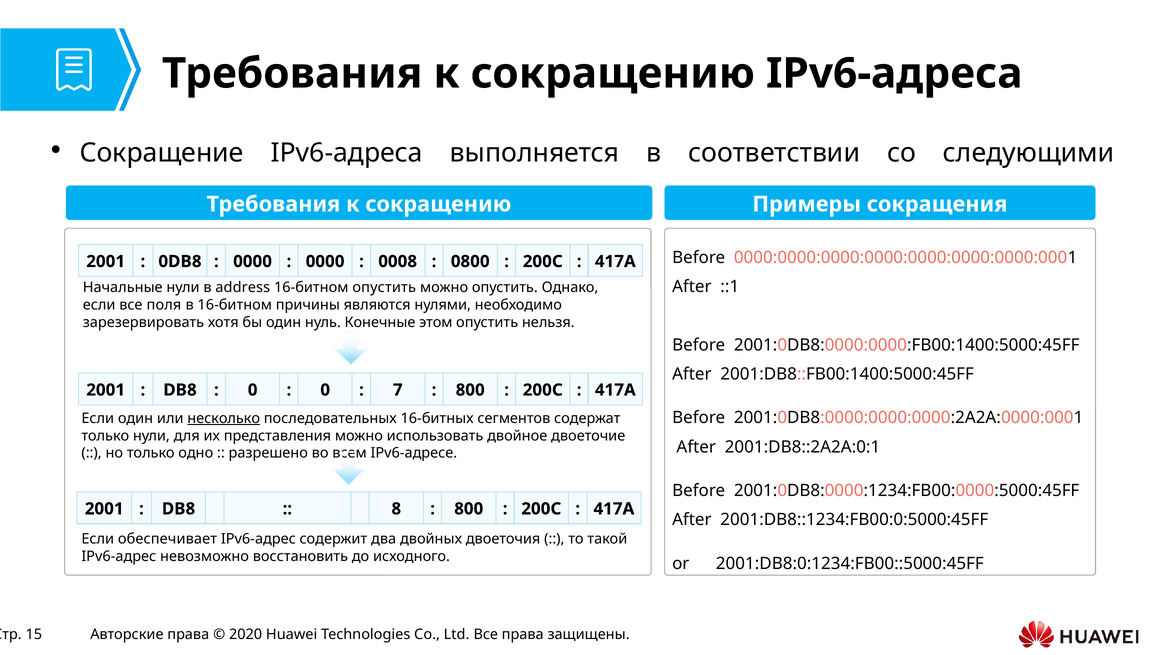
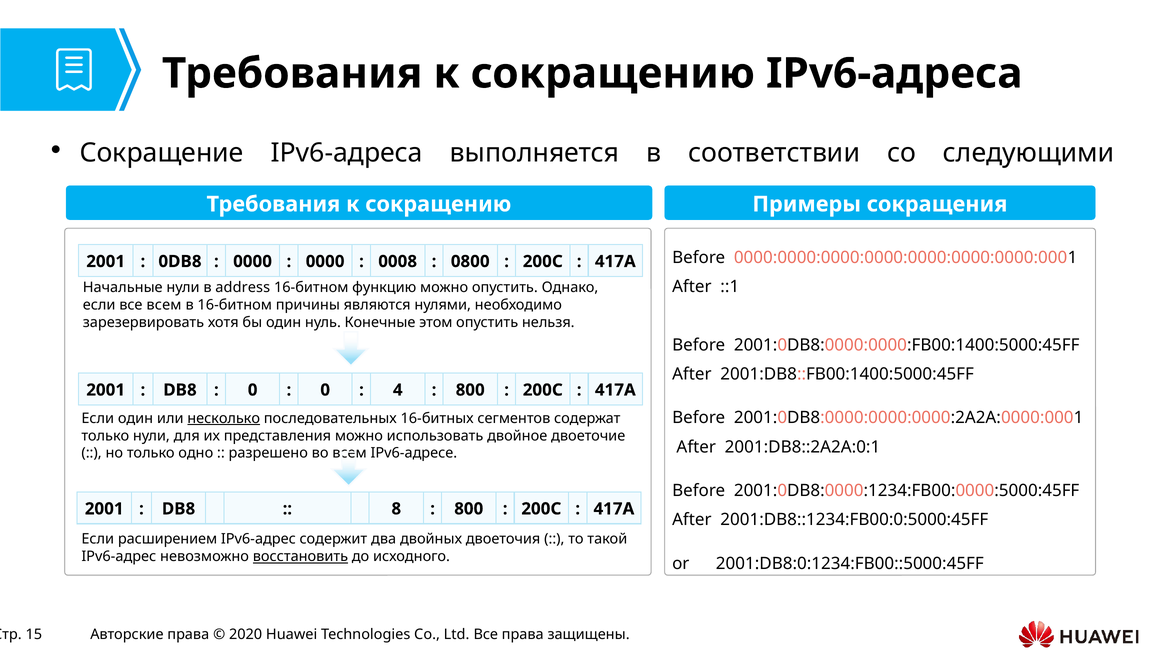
16-битном опустить: опустить -> функцию (384, 288)
все поля: поля -> всем (164, 305)
7: 7 -> 4 (398, 390)
обеспечивает: обеспечивает -> расширением (168, 539)
восстановить underline: none -> present (300, 556)
